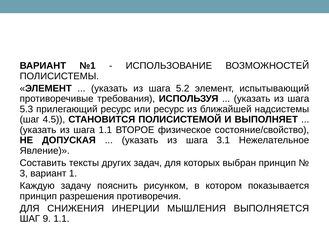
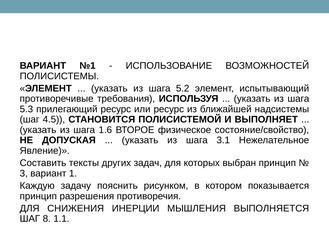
шага 1.1: 1.1 -> 1.6 (105, 130)
9: 9 -> 8 (47, 219)
